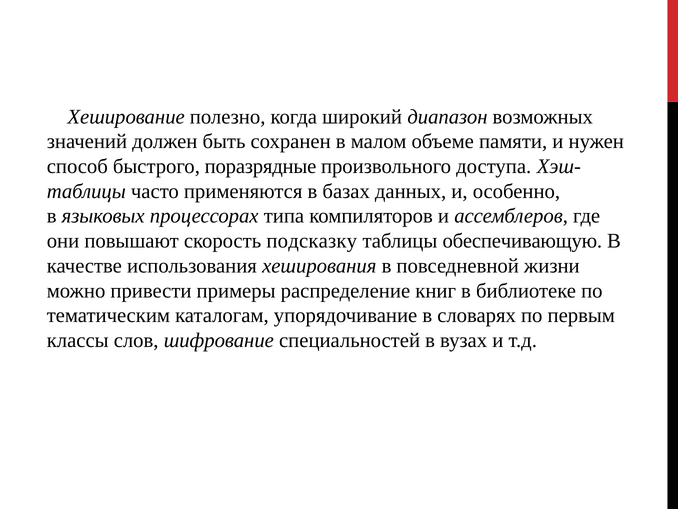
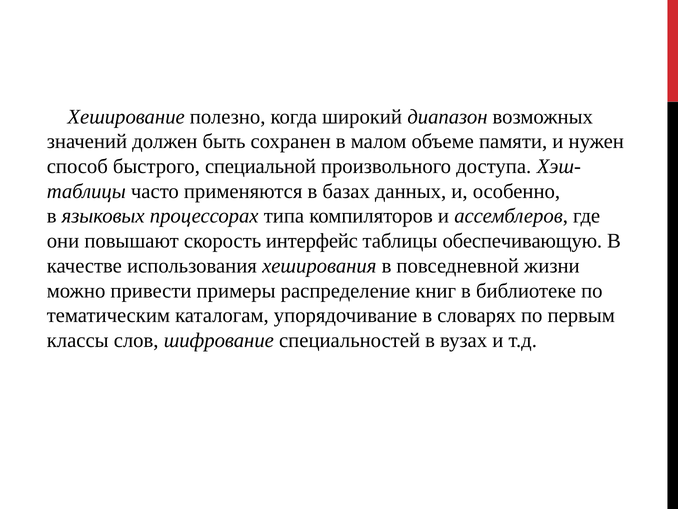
поразрядные: поразрядные -> специальной (261, 166)
подсказку: подсказку -> интерфейс (312, 241)
